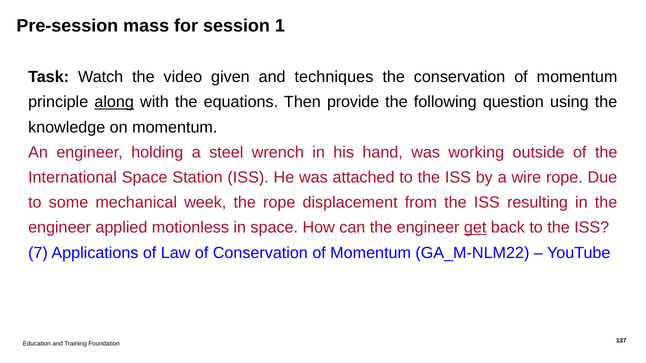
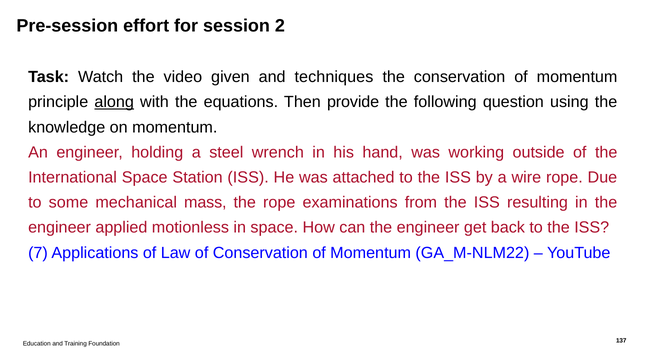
mass: mass -> effort (146, 26)
1: 1 -> 2 (280, 26)
week: week -> mass (205, 203)
displacement: displacement -> examinations (350, 203)
get underline: present -> none (475, 228)
